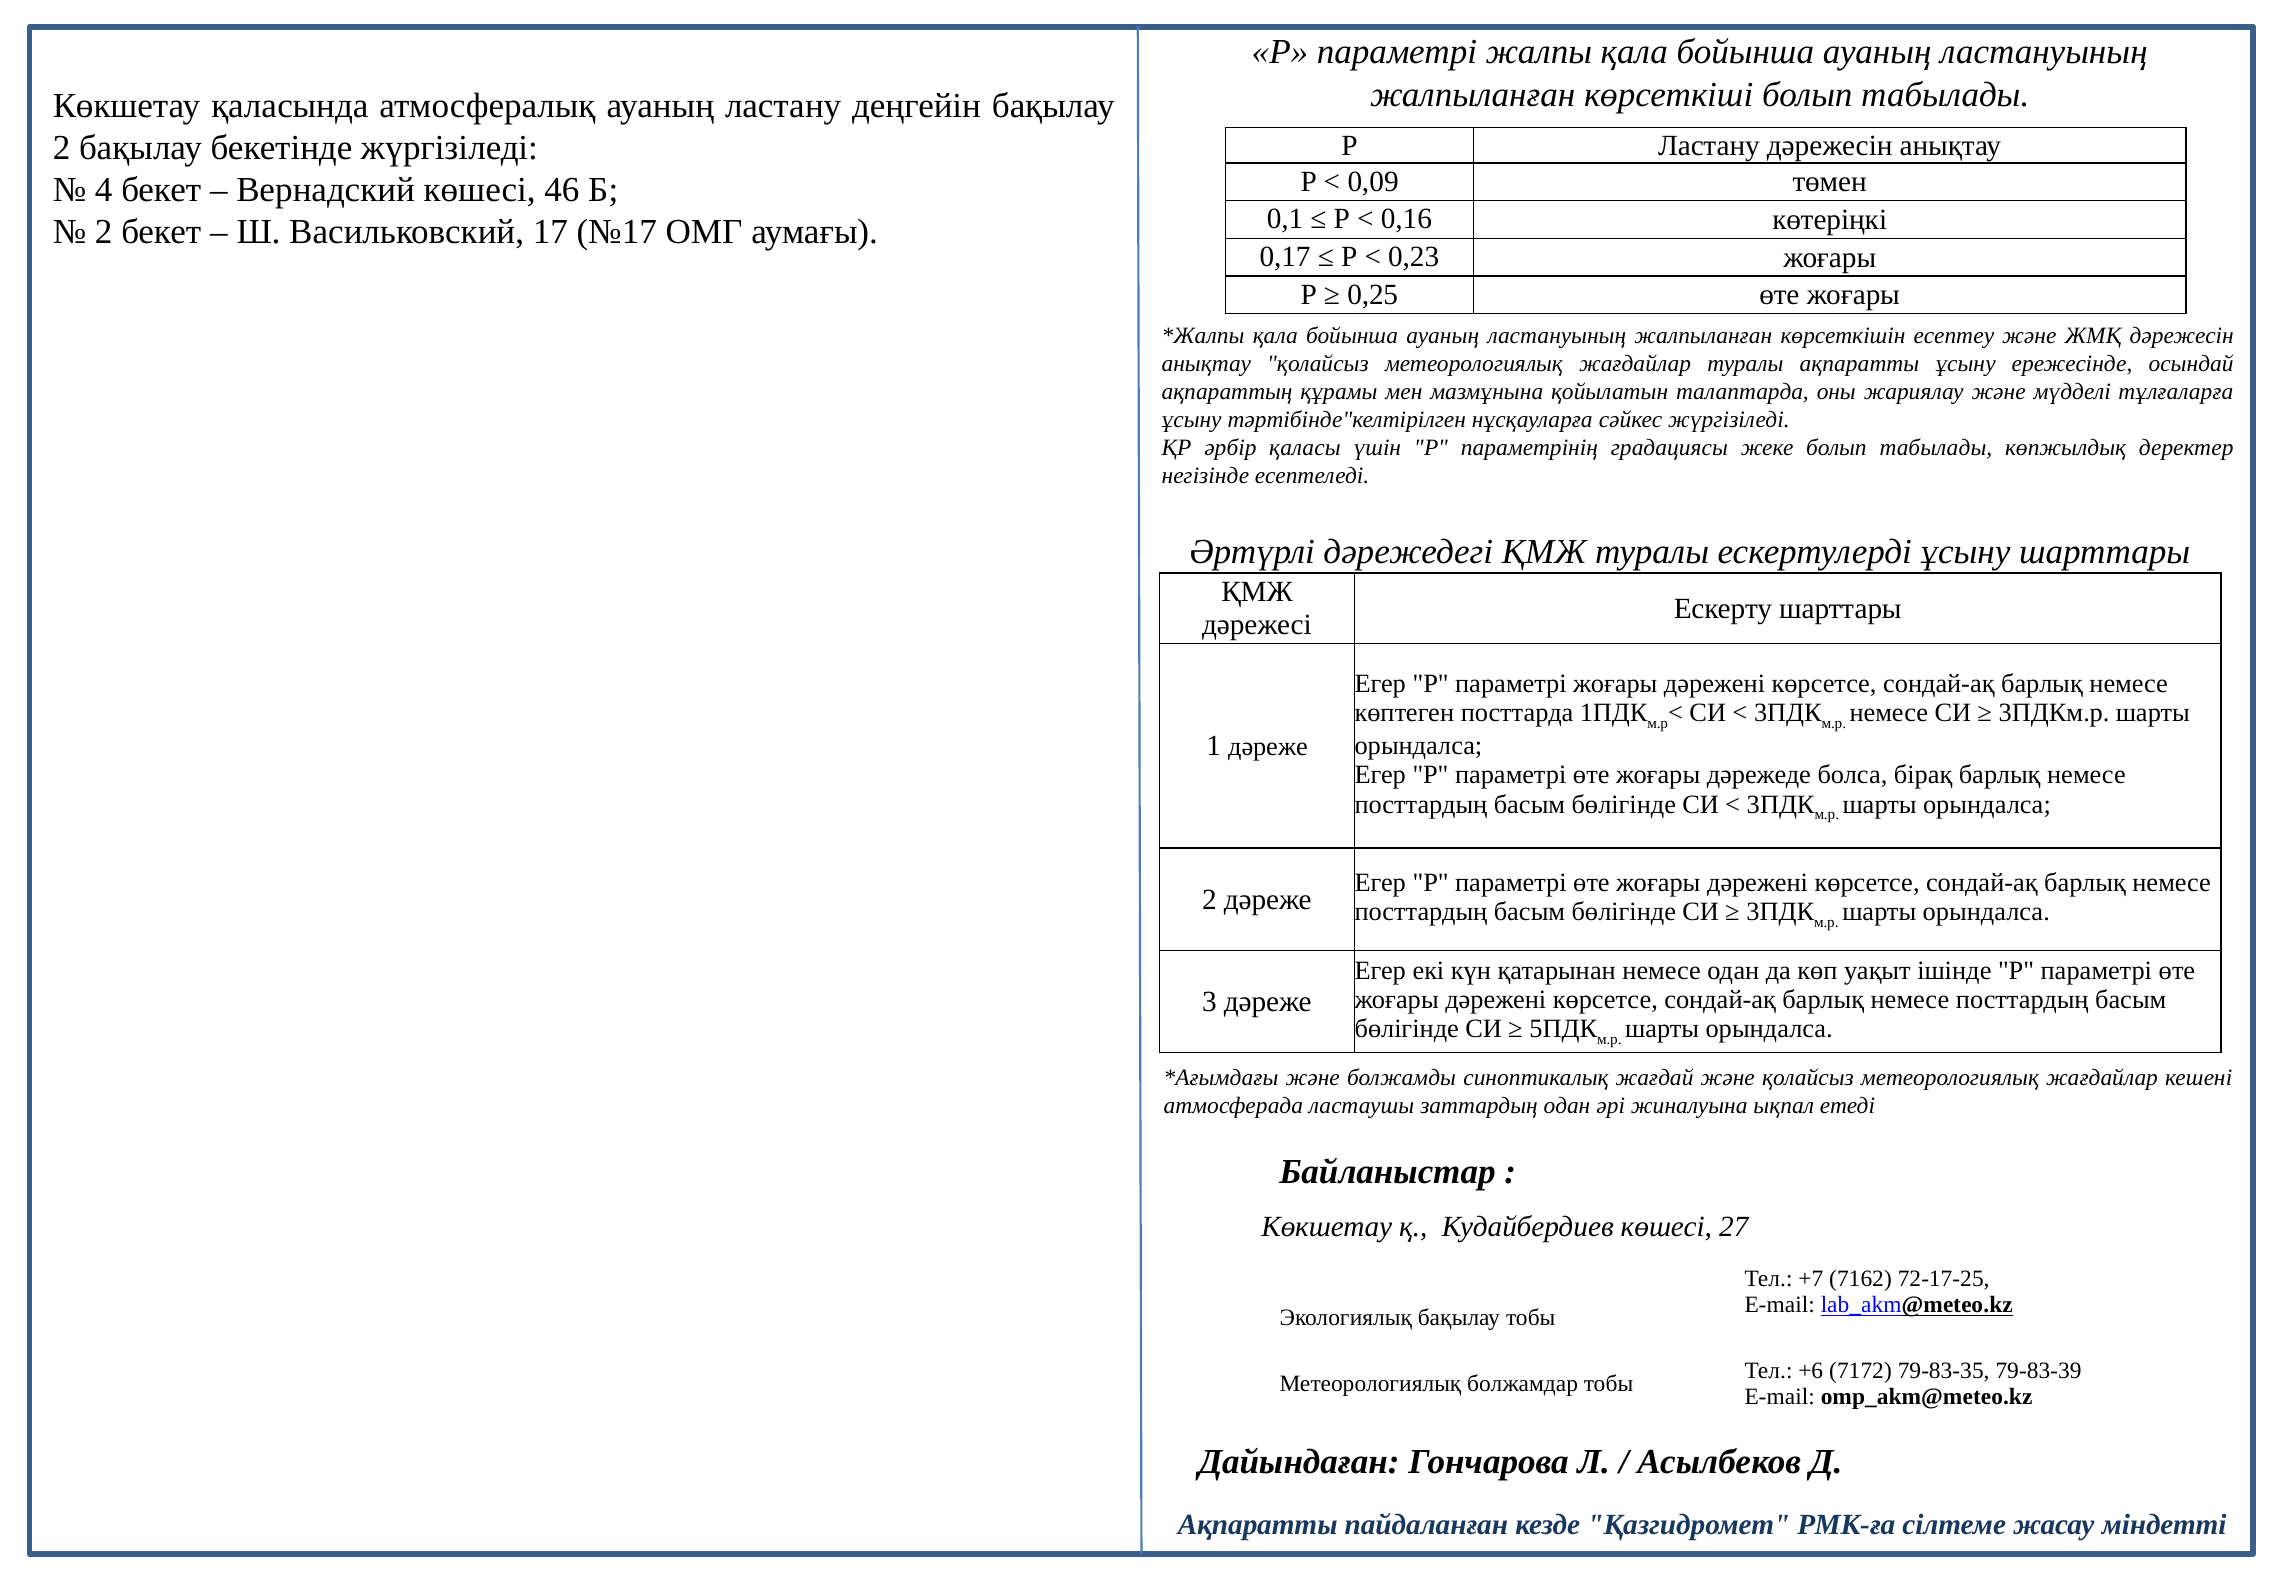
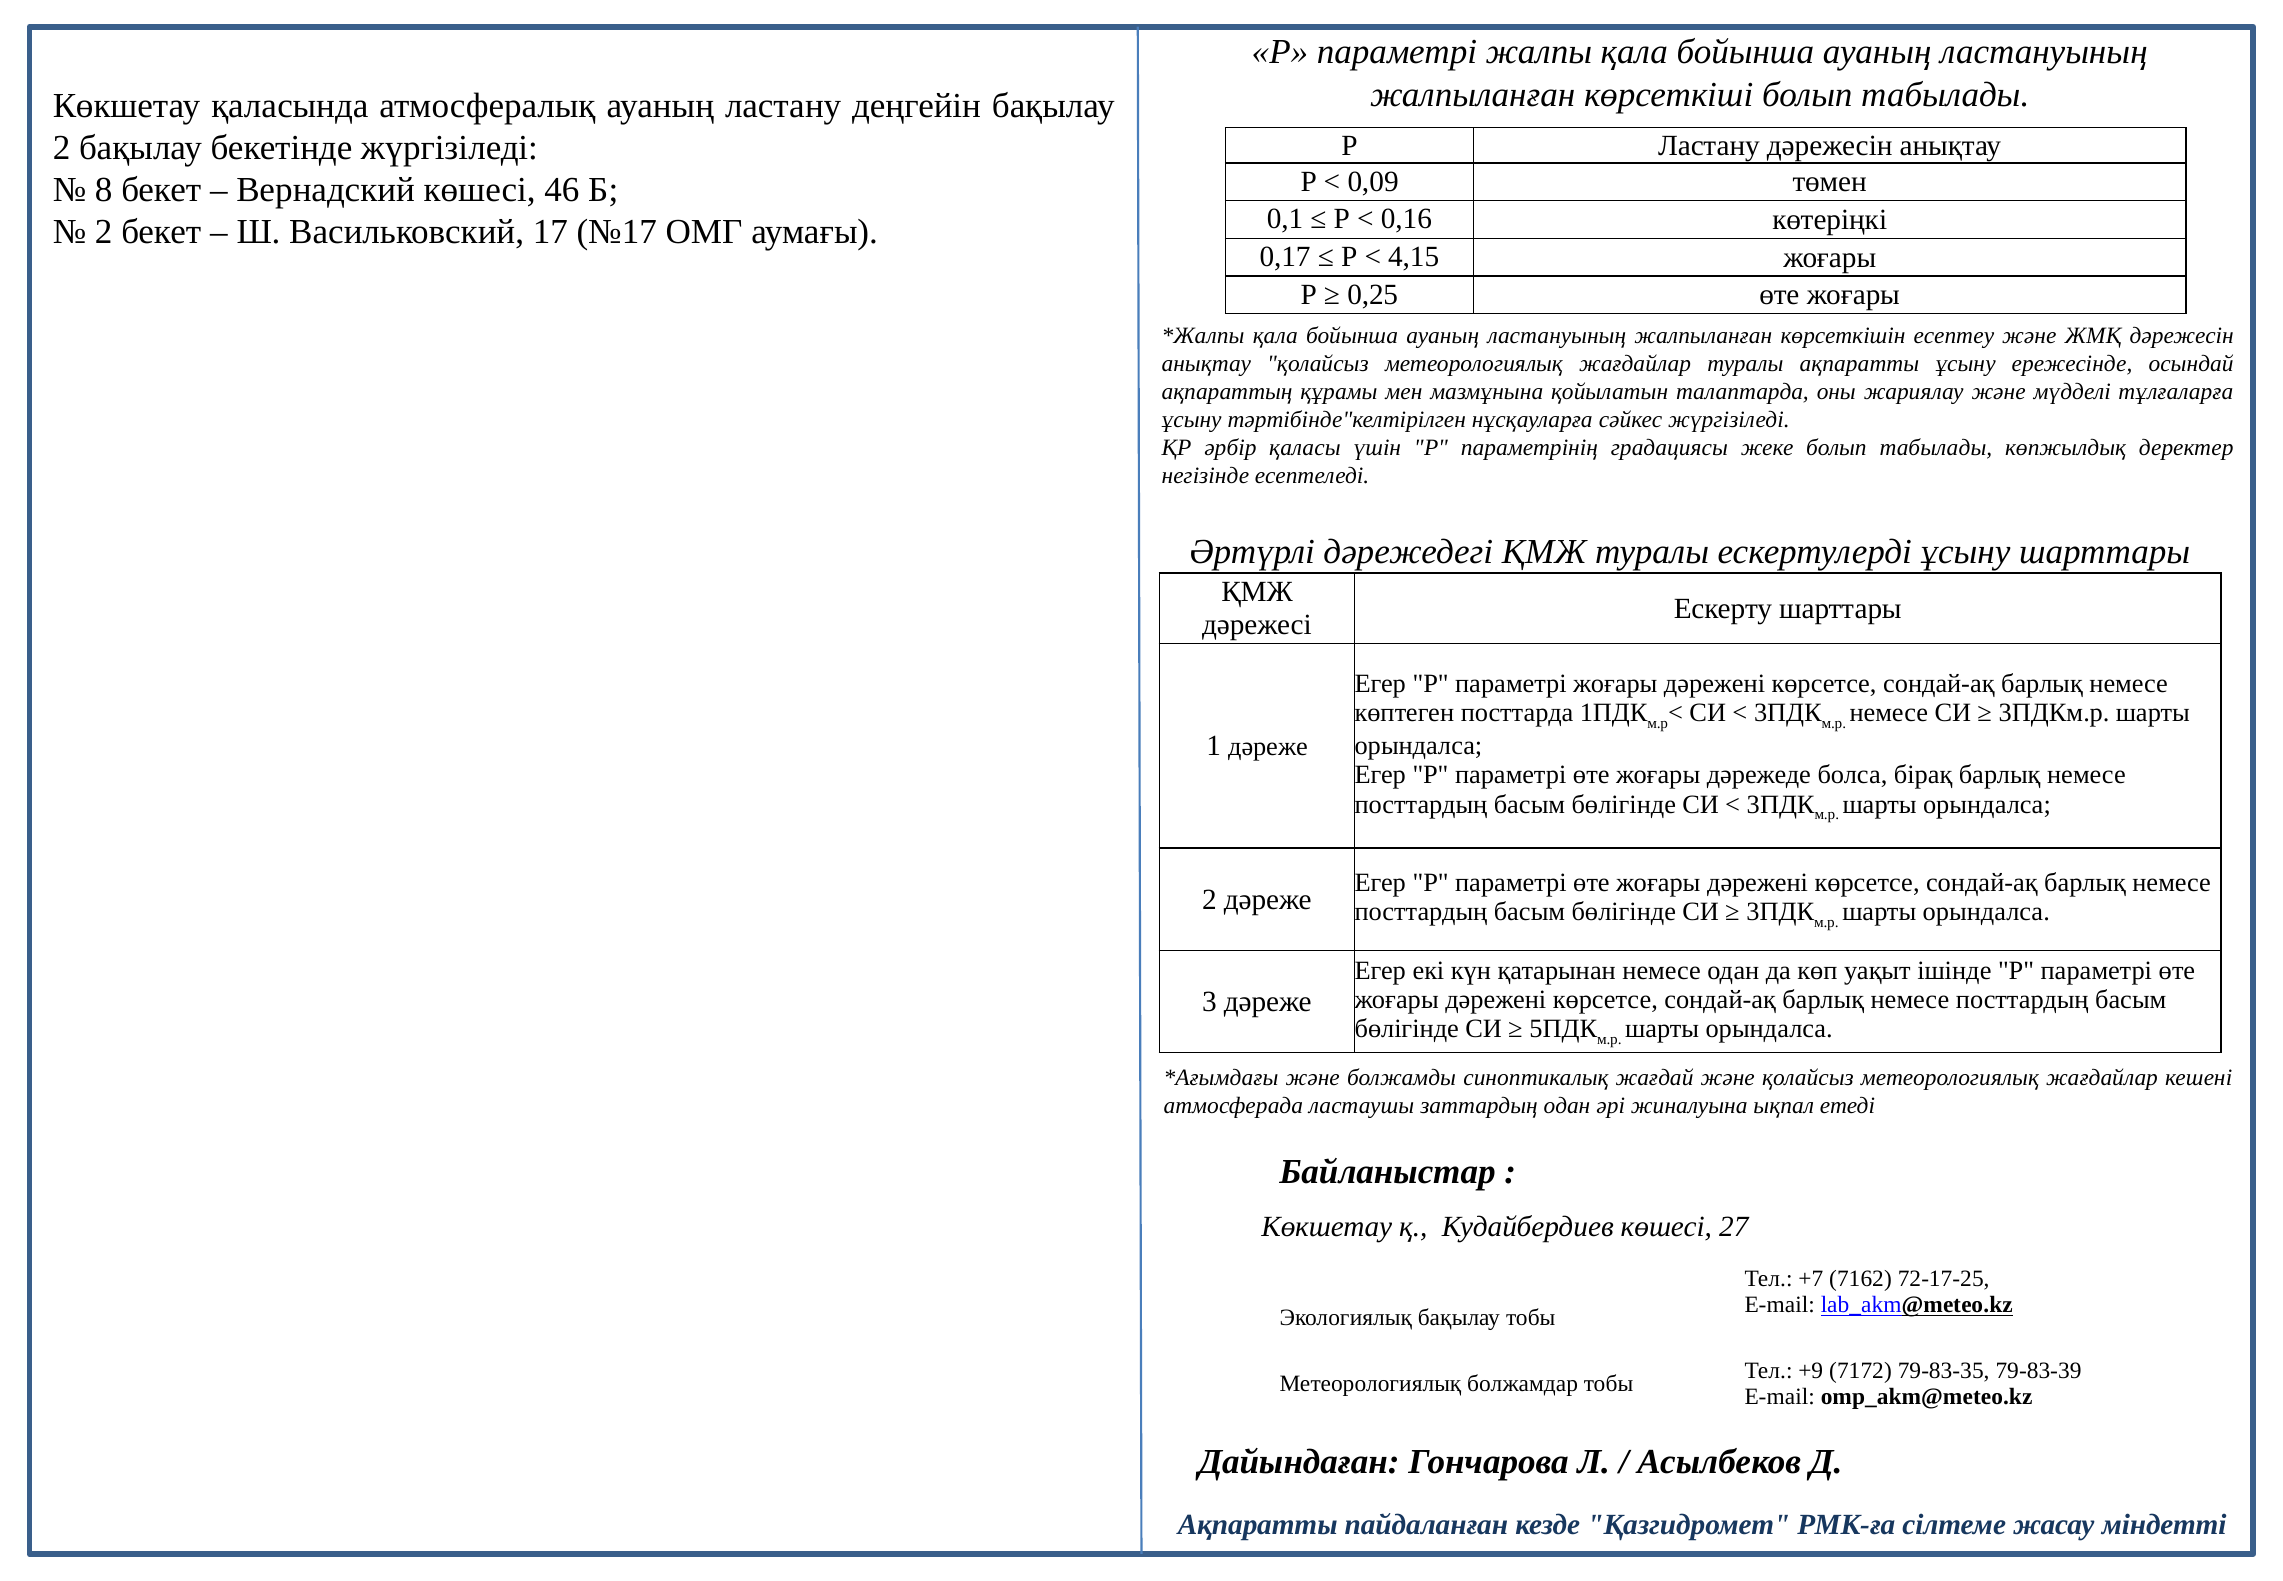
4: 4 -> 8 (104, 190)
0,23: 0,23 -> 4,15 (1414, 257)
+6: +6 -> +9 (1811, 1370)
